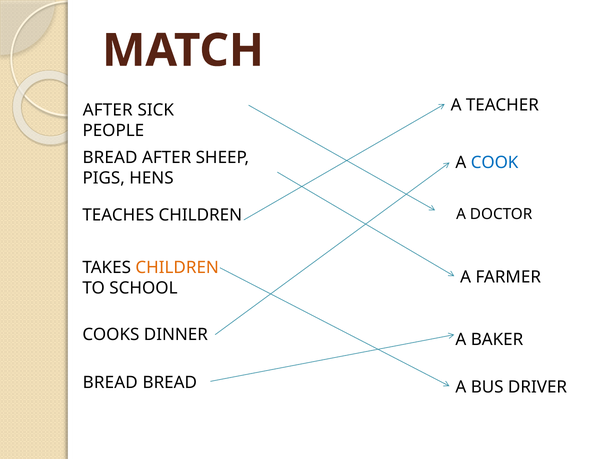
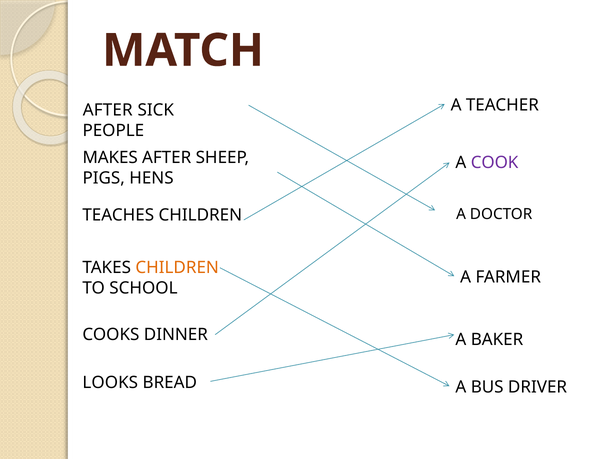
BREAD: BREAD -> MAKES (110, 158)
COOK colour: blue -> purple (495, 163)
BREAD: BREAD -> LOOKS (110, 383)
